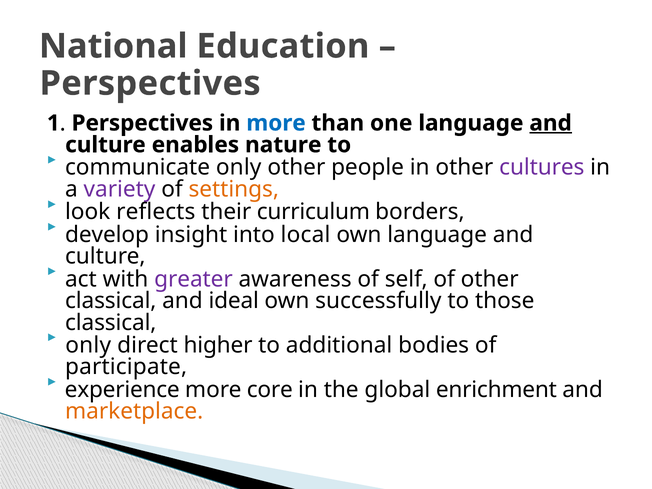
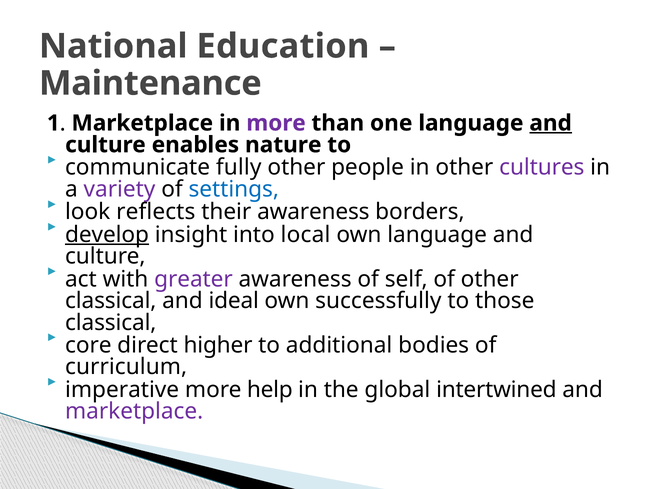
Perspectives: Perspectives -> Maintenance (150, 83)
Perspectives: Perspectives -> Marketplace (142, 123)
more colour: blue -> purple (276, 123)
communicate only: only -> fully (239, 168)
settings colour: orange -> blue (234, 189)
their curriculum: curriculum -> awareness (313, 212)
develop underline: none -> present (107, 235)
only: only -> core (88, 345)
participate: participate -> curriculum (126, 367)
experience: experience -> imperative (122, 390)
core: core -> help (270, 390)
enrichment: enrichment -> intertwined (496, 390)
marketplace colour: orange -> purple (134, 411)
